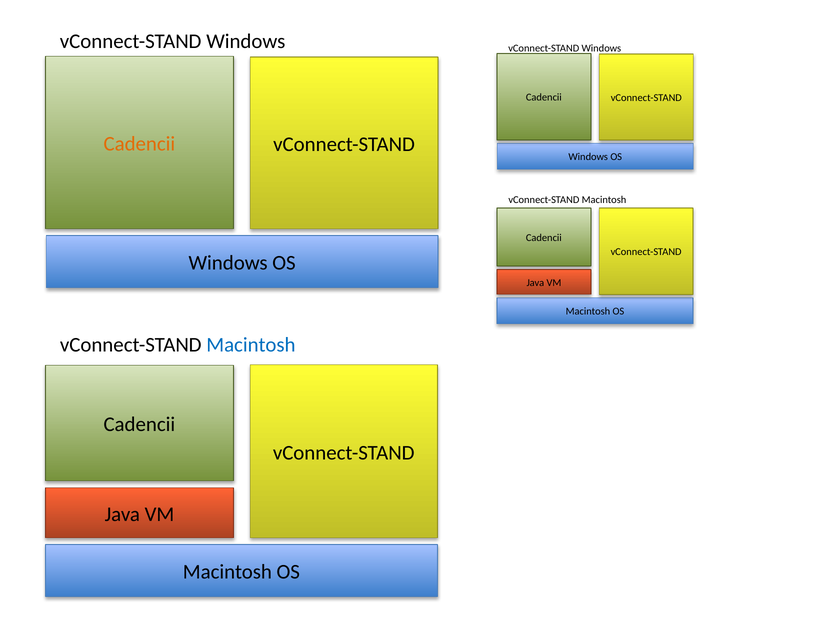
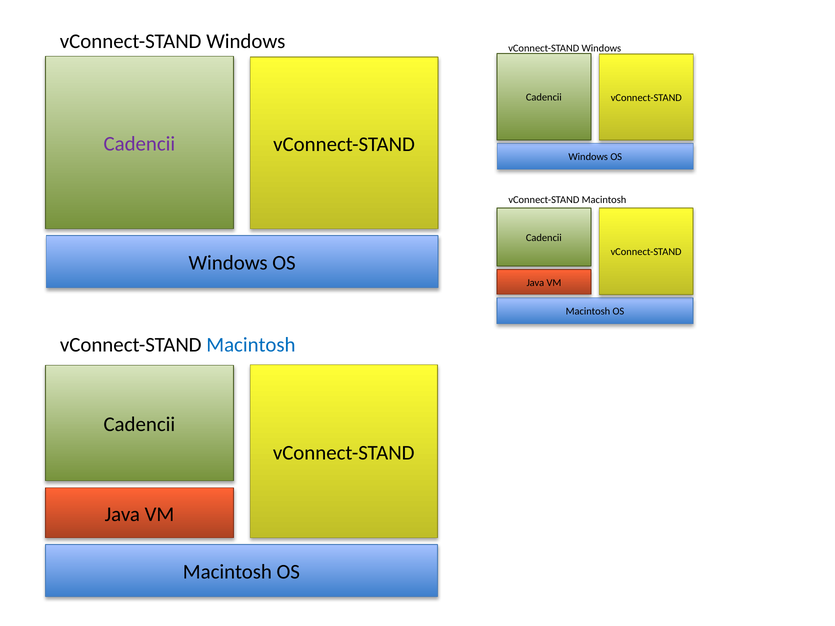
Cadencii colour: orange -> purple (139, 144)
